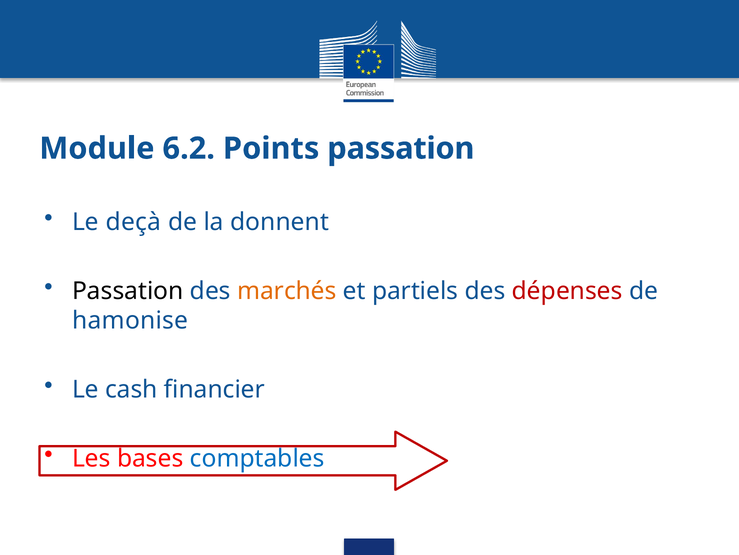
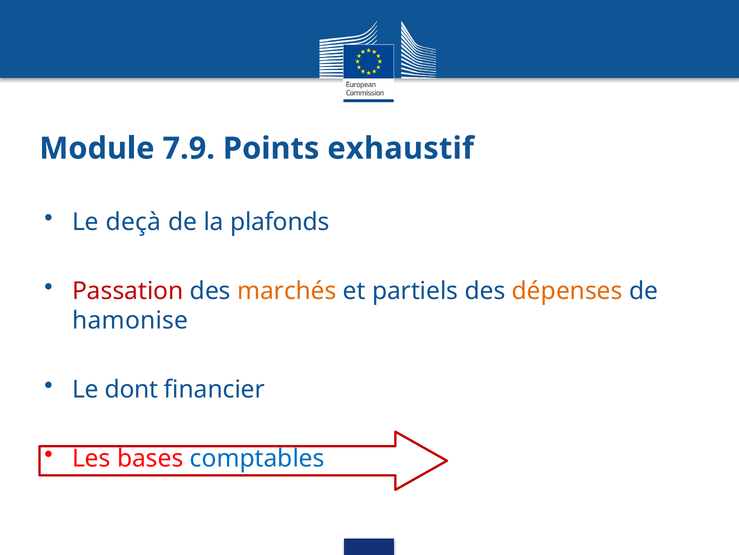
6.2: 6.2 -> 7.9 (189, 148)
Points passation: passation -> exhaustif (401, 148)
donnent: donnent -> plafonds (280, 222)
Passation colour: black -> red (128, 291)
dépenses colour: red -> orange (567, 291)
cash: cash -> dont (131, 389)
